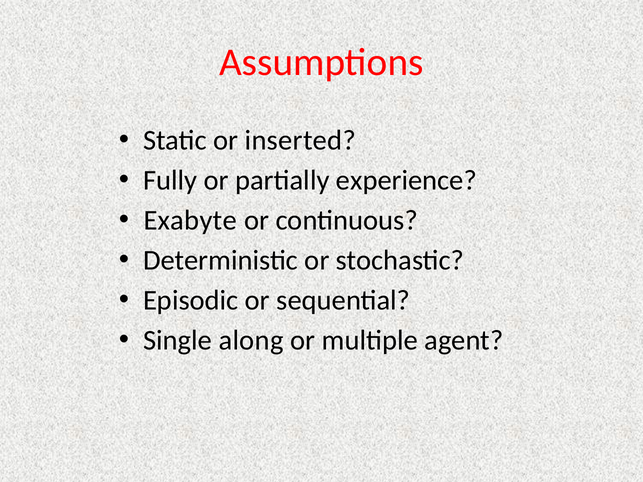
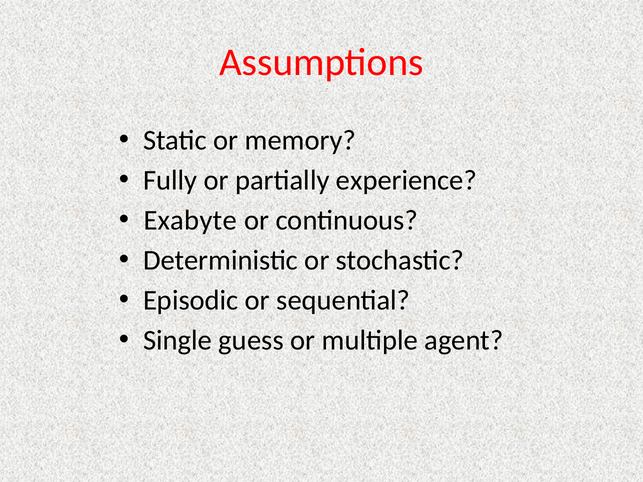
inserted: inserted -> memory (300, 140)
along: along -> guess (251, 340)
